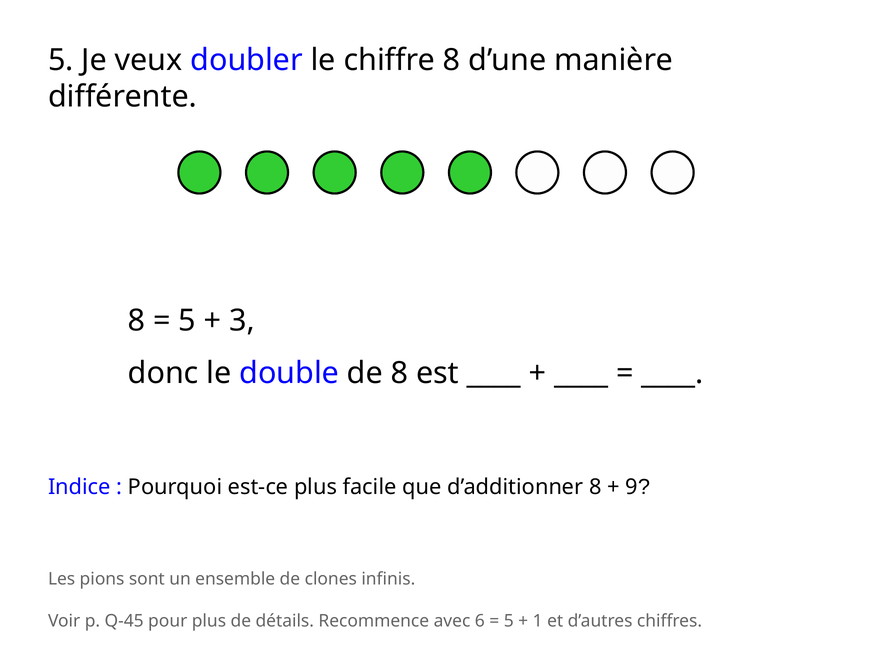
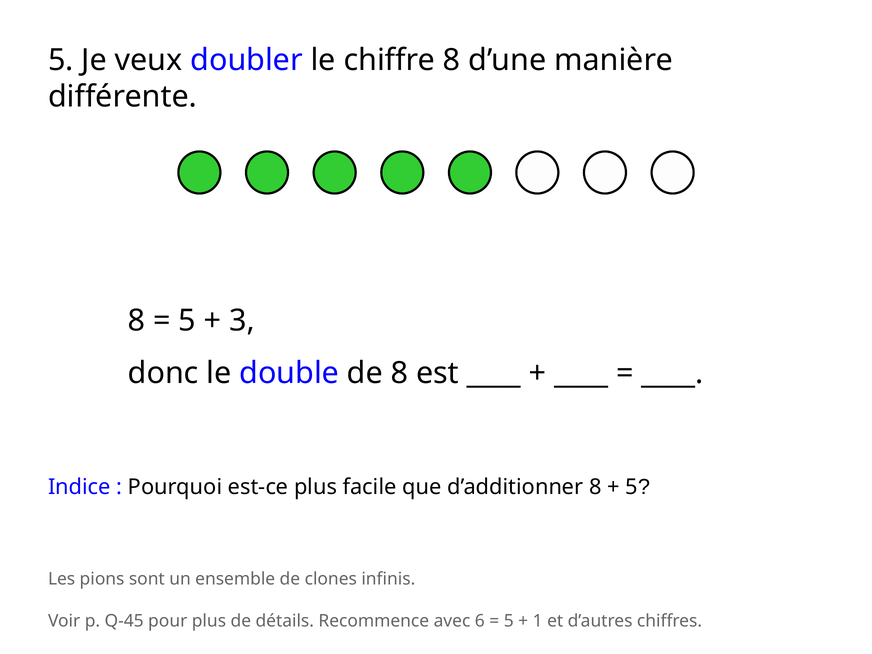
9: 9 -> 5 (632, 487)
